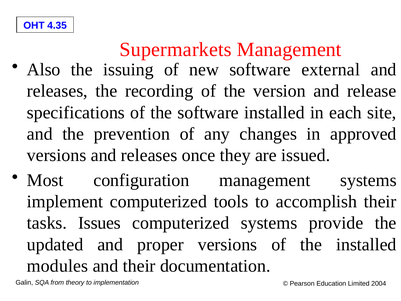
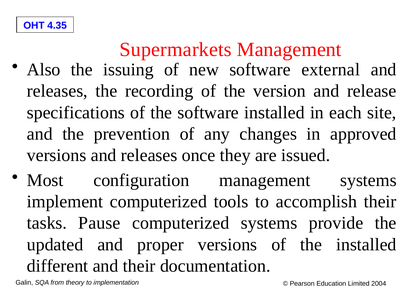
Issues: Issues -> Pause (99, 223)
modules: modules -> different (58, 266)
